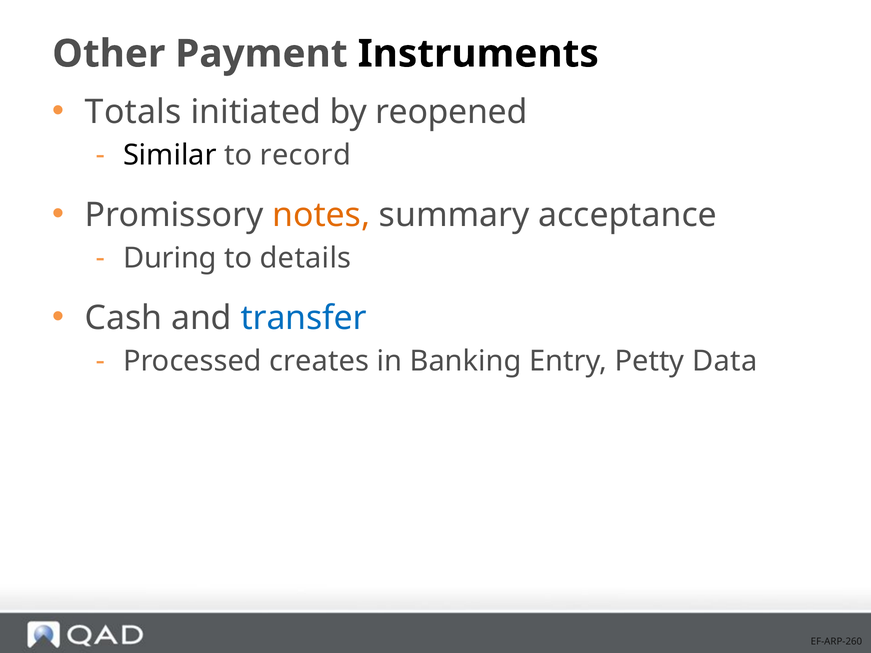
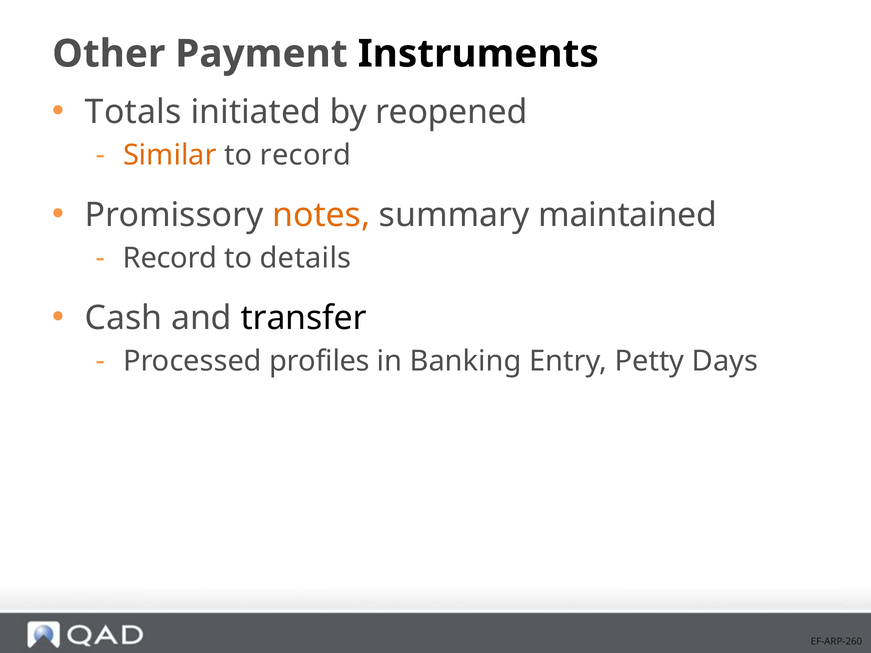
Similar colour: black -> orange (170, 155)
acceptance: acceptance -> maintained (628, 215)
During: During -> Record (170, 258)
transfer colour: blue -> black (304, 318)
creates: creates -> profiles (319, 361)
Data: Data -> Days (725, 361)
